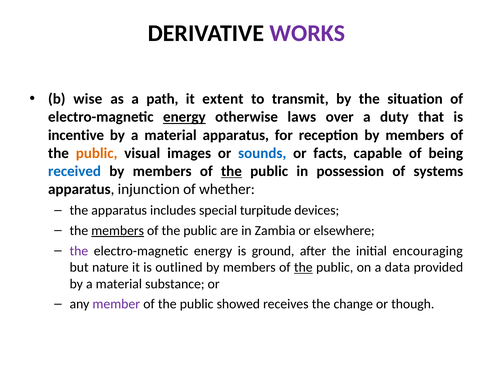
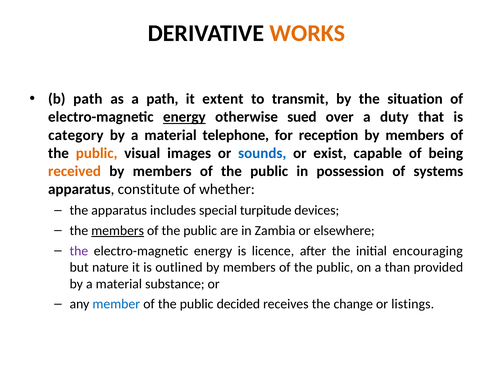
WORKS colour: purple -> orange (307, 33)
b wise: wise -> path (88, 99)
laws: laws -> sued (302, 117)
incentive: incentive -> category (76, 135)
material apparatus: apparatus -> telephone (236, 135)
facts: facts -> exist (330, 153)
received colour: blue -> orange (75, 171)
the underline: present -> none (231, 171)
injunction: injunction -> constitute (149, 189)
ground: ground -> licence (273, 251)
the underline: present -> none (303, 267)
data: data -> than (397, 267)
member colour: purple -> blue (116, 304)
showed: showed -> decided (238, 304)
though: though -> listings (413, 304)
